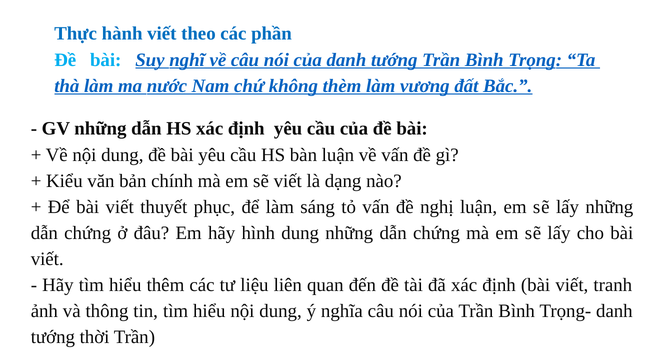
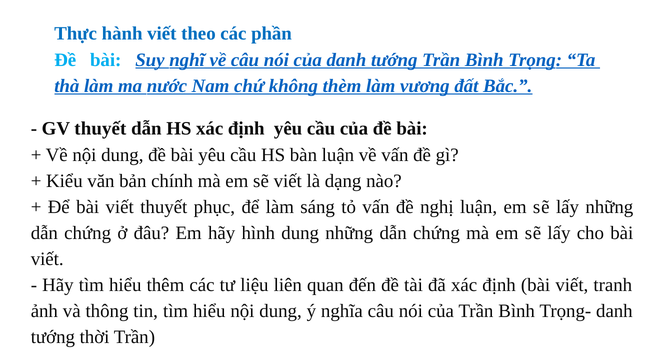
GV những: những -> thuyết (100, 129)
